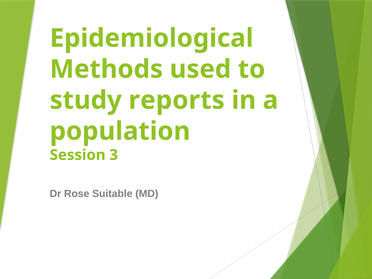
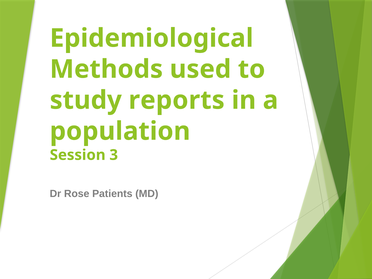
Suitable: Suitable -> Patients (112, 194)
